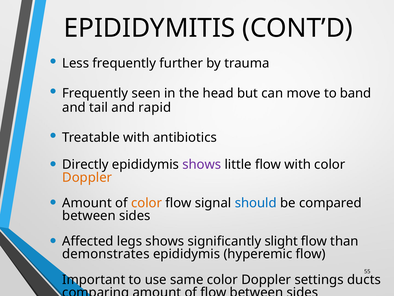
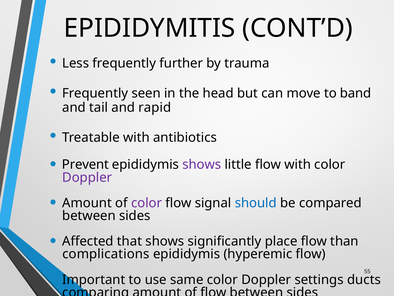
Directly: Directly -> Prevent (85, 164)
Doppler colour: orange -> purple (87, 177)
color colour: orange -> purple (147, 203)
legs: legs -> that (129, 241)
slight: slight -> place (281, 241)
demonstrates: demonstrates -> complications (106, 254)
